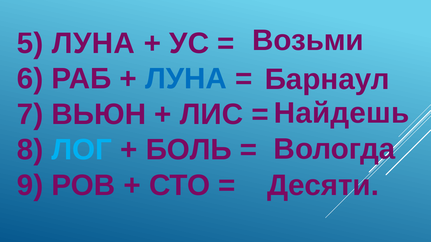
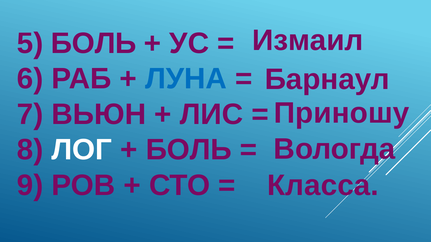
Возьми: Возьми -> Измаил (308, 40)
5 ЛУНА: ЛУНА -> БОЛЬ (94, 43)
Найдешь: Найдешь -> Приношу (342, 113)
ЛОГ colour: light blue -> white (82, 150)
Десяти: Десяти -> Класса (323, 186)
